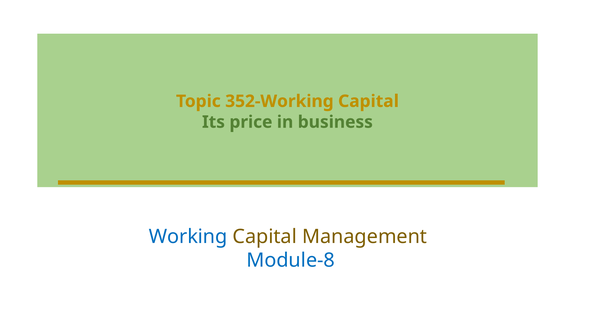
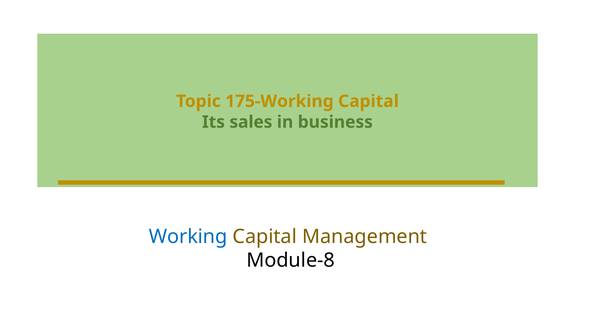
352-Working: 352-Working -> 175-Working (279, 101)
price: price -> sales (251, 122)
Module-8 colour: blue -> black (291, 261)
